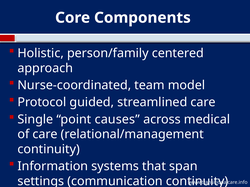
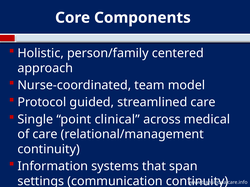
causes: causes -> clinical (117, 120)
